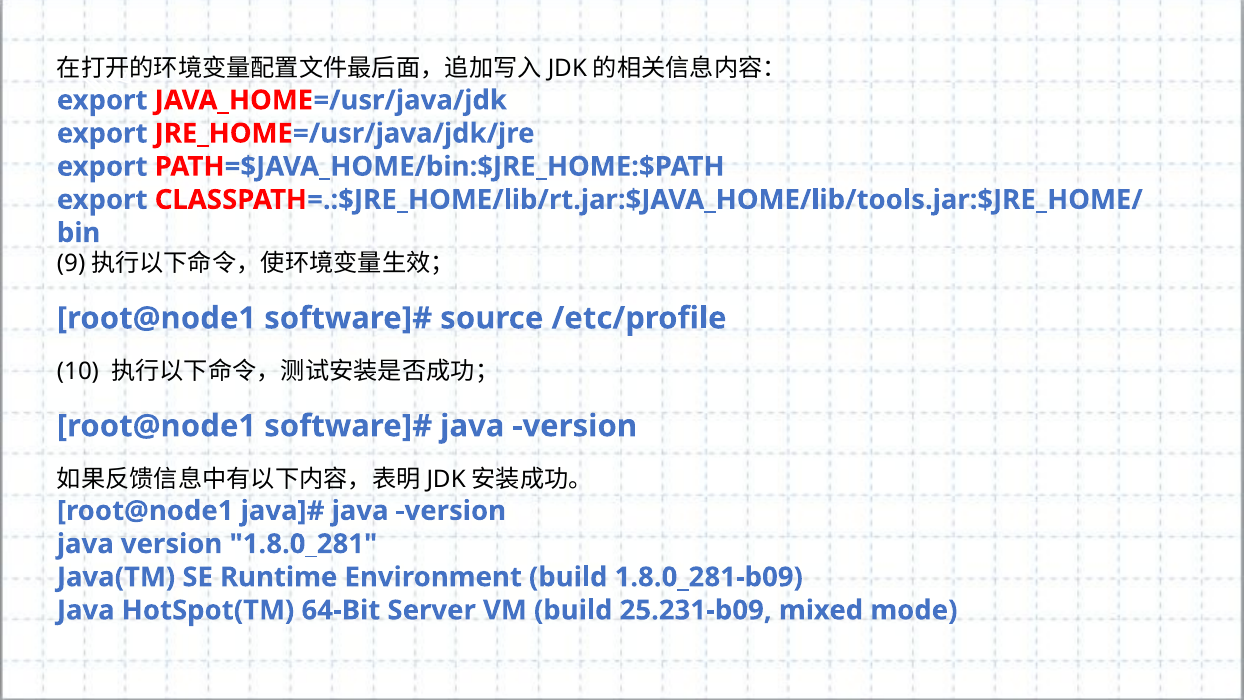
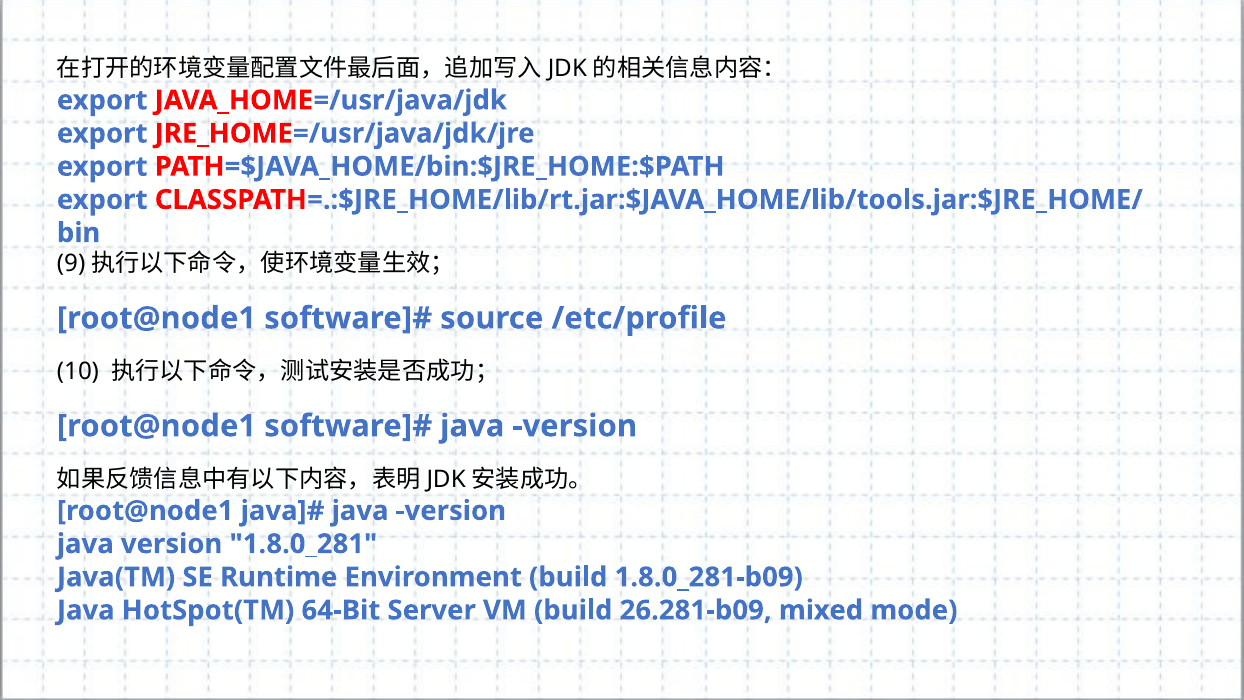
25.231-b09: 25.231-b09 -> 26.281-b09 (696, 610)
